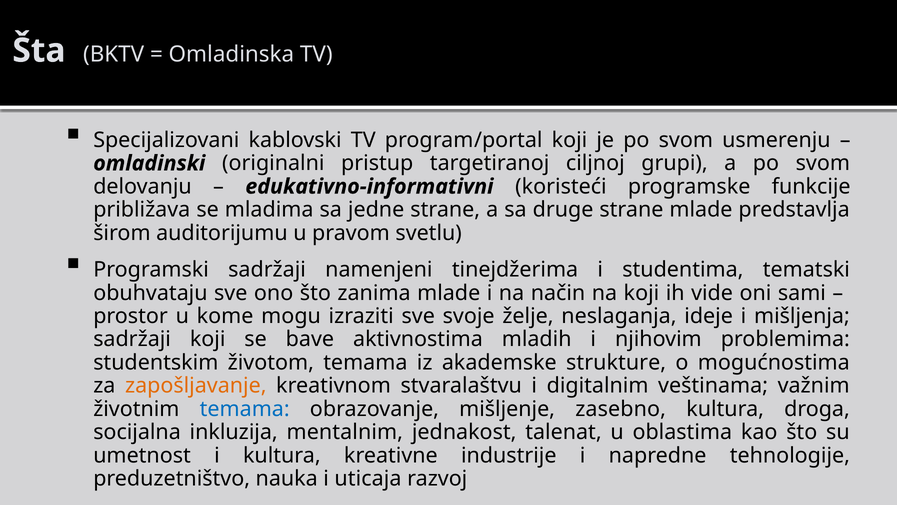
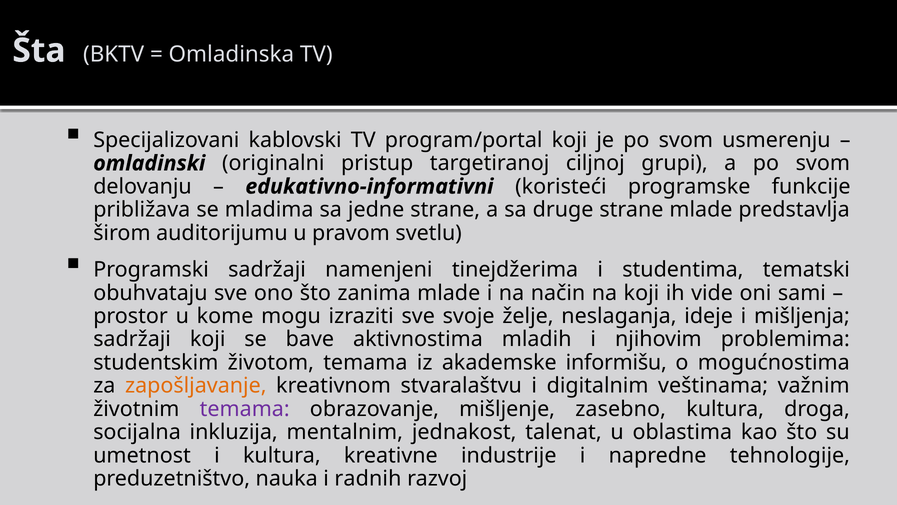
strukture: strukture -> informišu (616, 362)
temama colour: blue -> purple (245, 409)
uticaja: uticaja -> radnih (368, 478)
